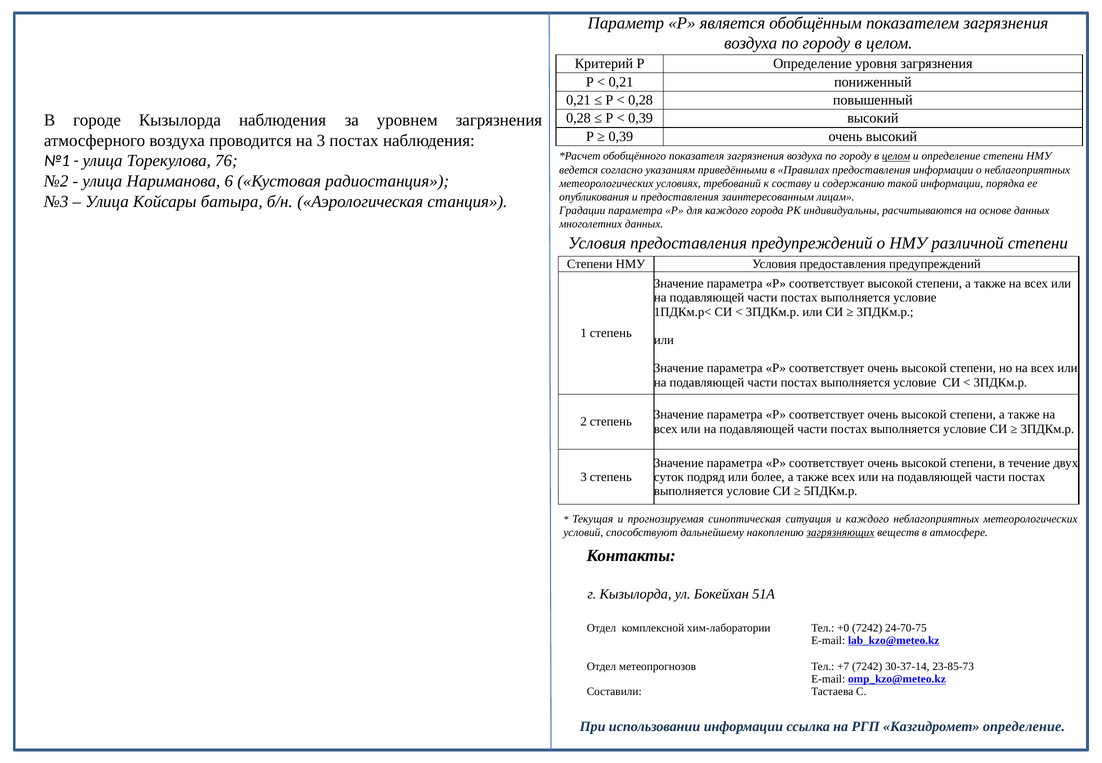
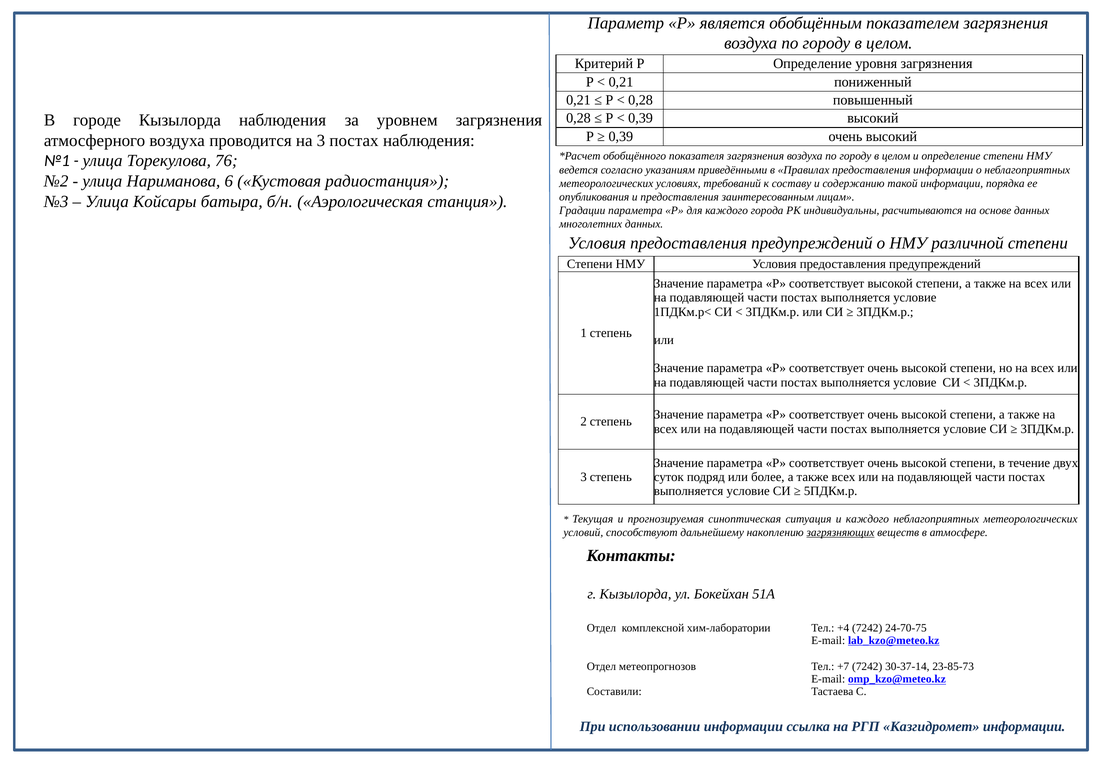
целом underline: present -> none (896, 156)
+0: +0 -> +4 (843, 628)
Казгидромет определение: определение -> информации (1024, 726)
